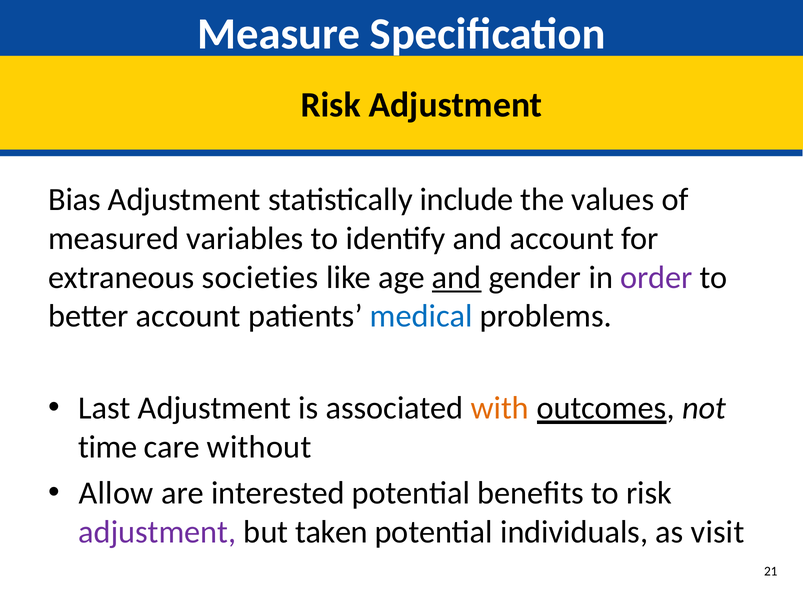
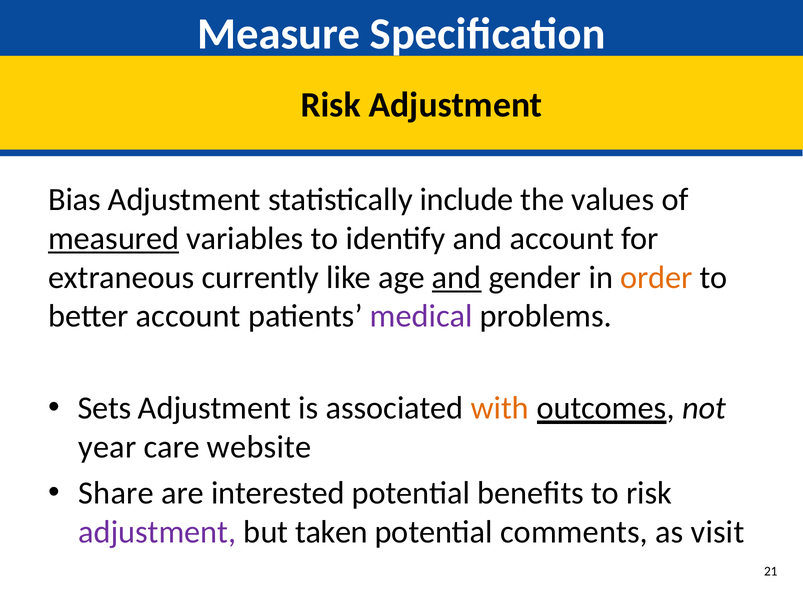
measured underline: none -> present (114, 238)
societies: societies -> currently (260, 277)
order colour: purple -> orange (656, 277)
medical colour: blue -> purple (421, 316)
Last: Last -> Sets (105, 408)
time: time -> year (107, 447)
without: without -> website (259, 447)
Allow: Allow -> Share (116, 493)
individuals: individuals -> comments (574, 531)
